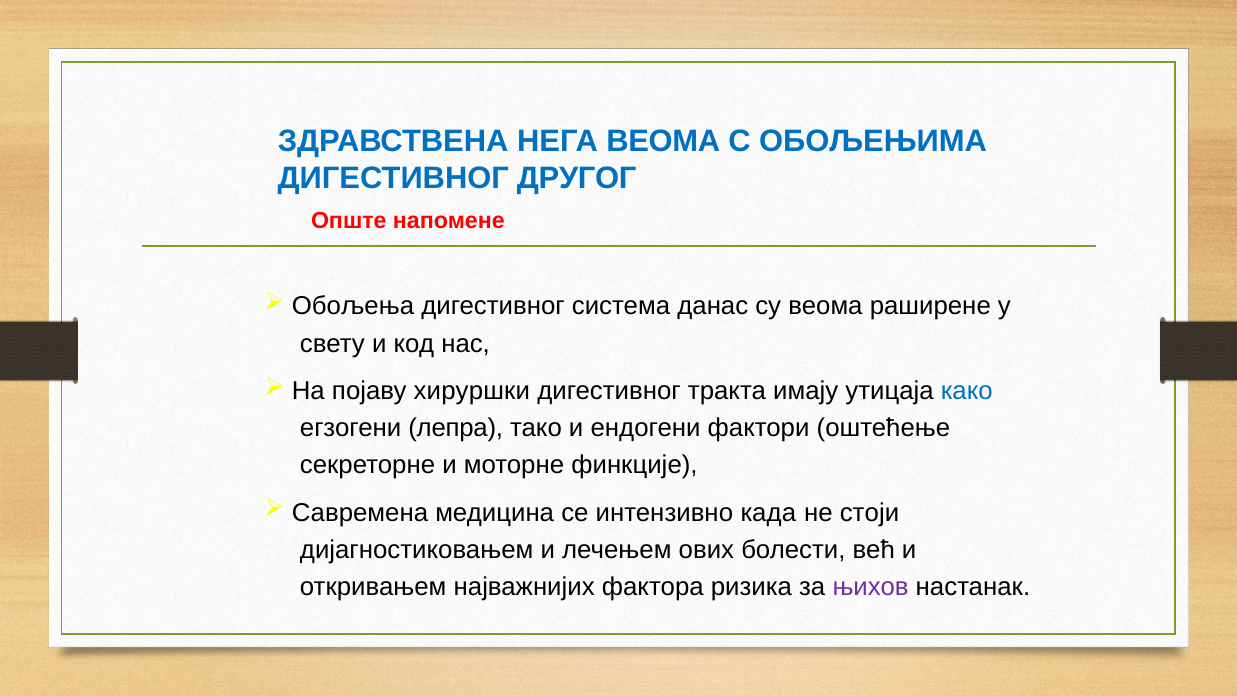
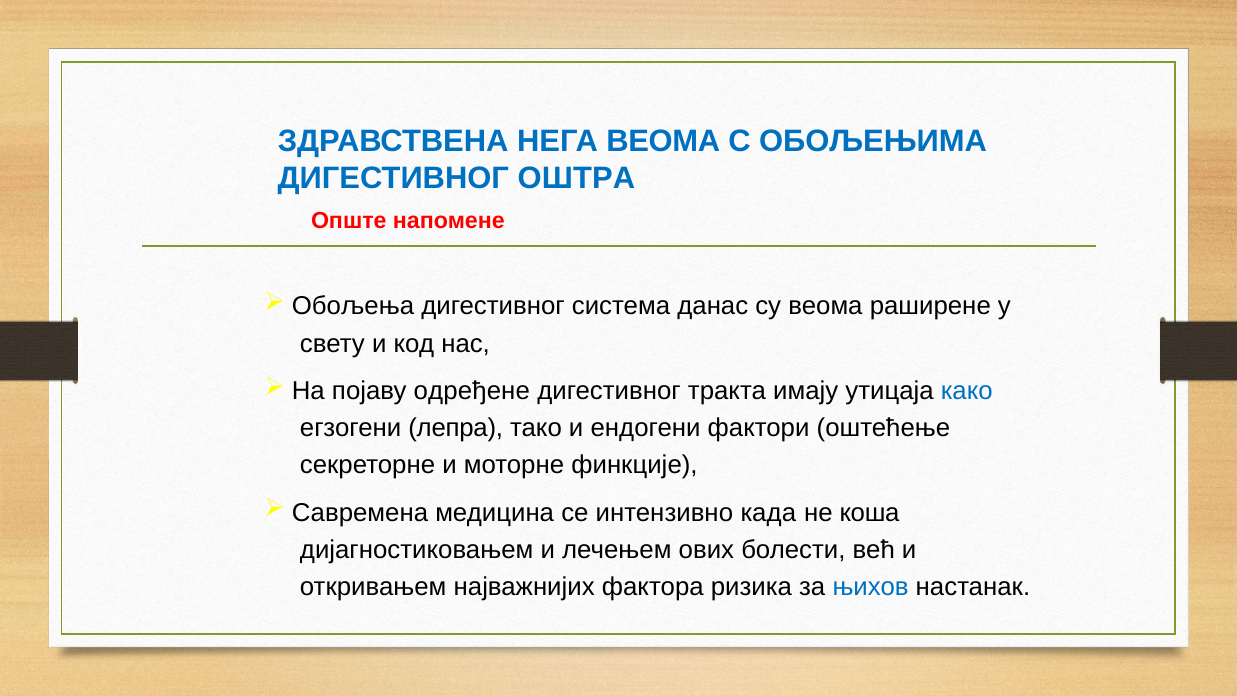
ДРУГОГ: ДРУГОГ -> ОШТРА (576, 178)
хируршки: хируршки -> одређене (472, 391)
стоји: стоји -> коша (870, 512)
њихов colour: purple -> blue (871, 587)
